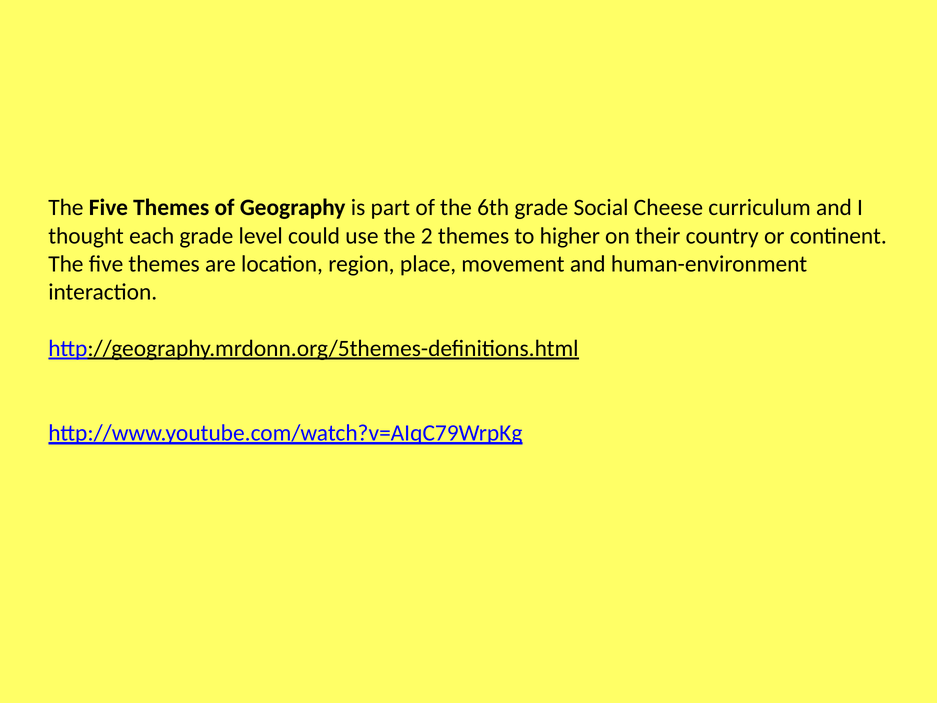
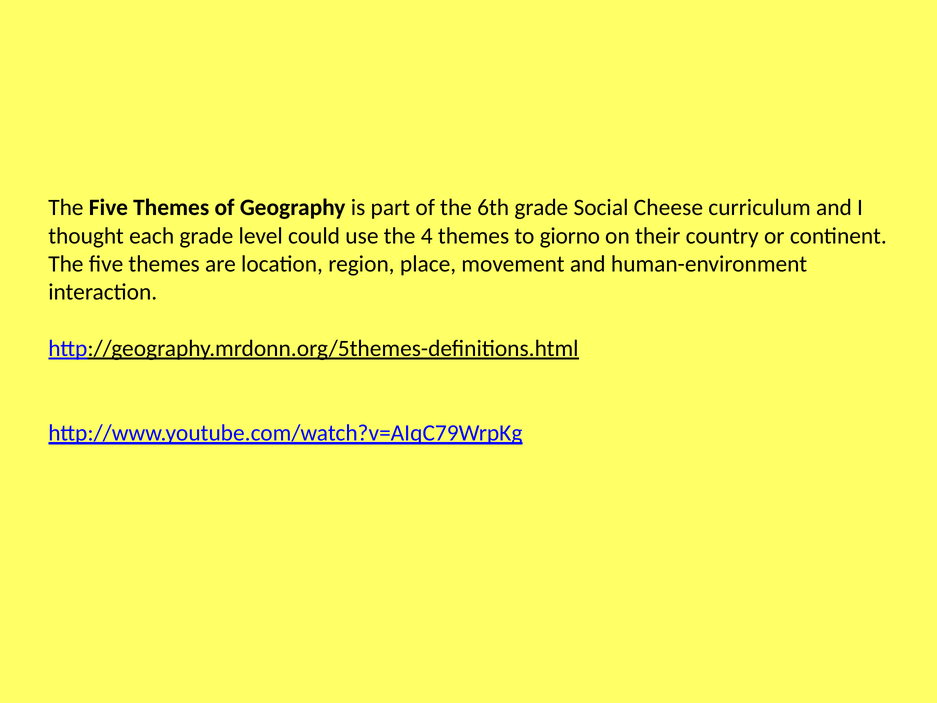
2: 2 -> 4 (427, 236)
higher: higher -> giorno (570, 236)
